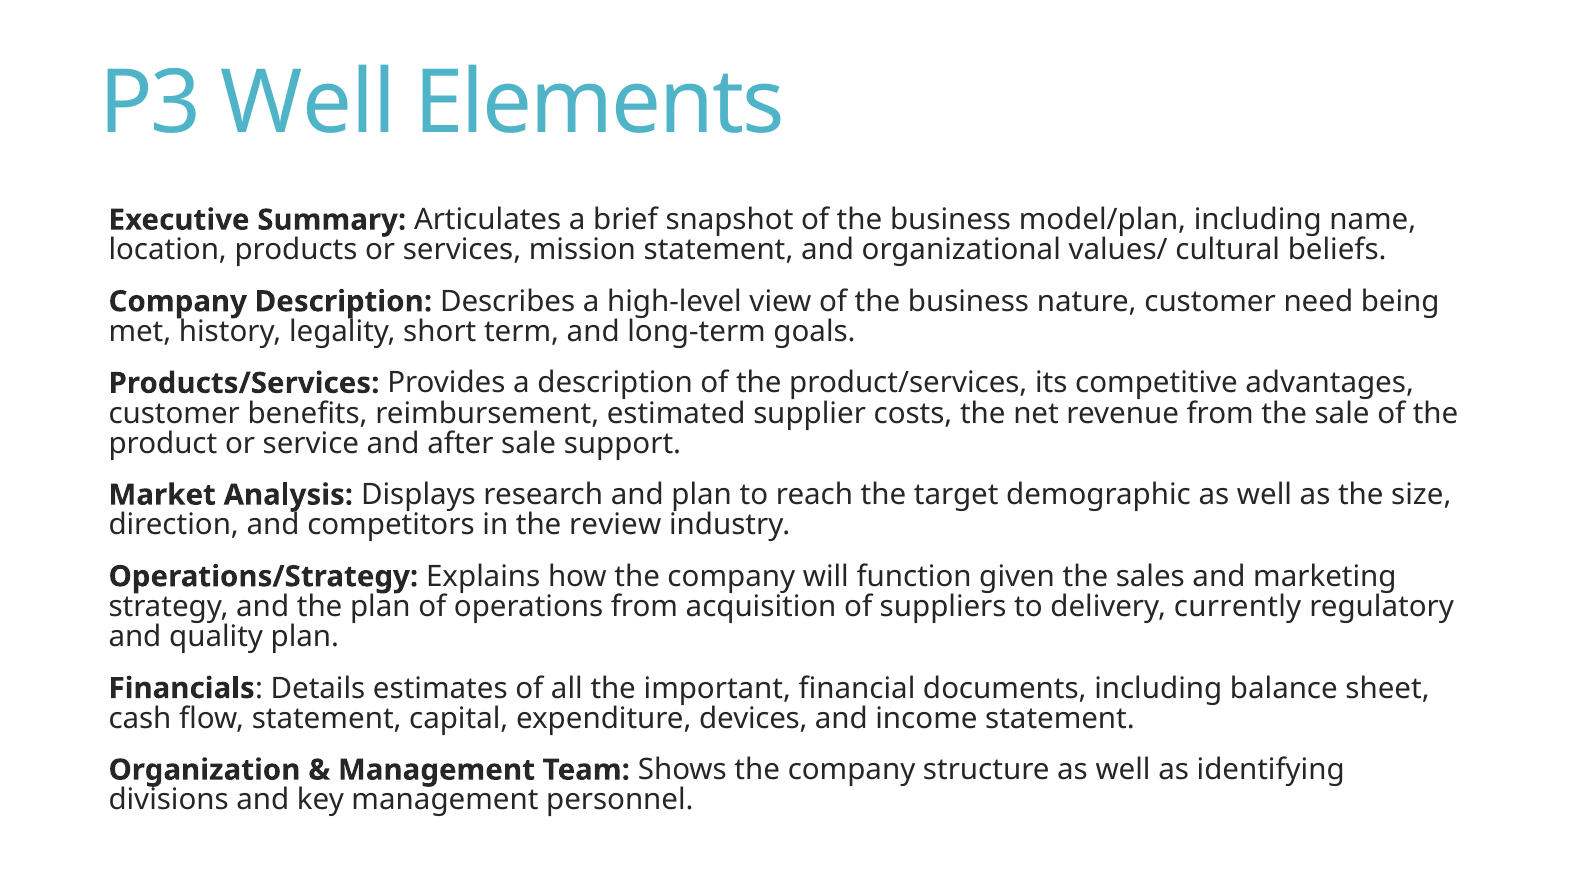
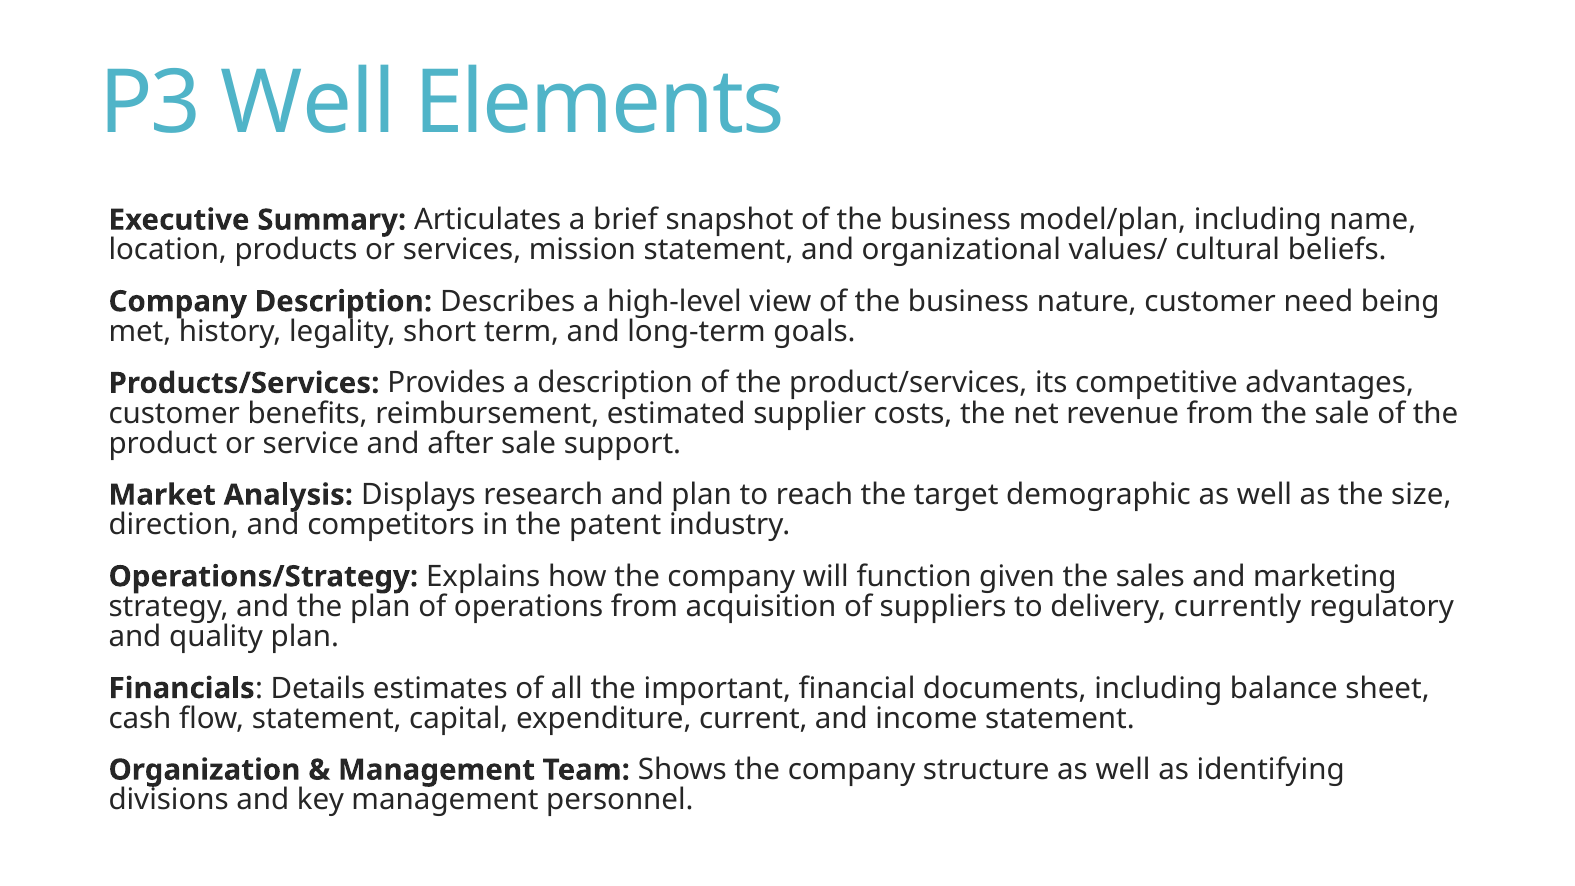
review: review -> patent (615, 525)
devices: devices -> current (753, 718)
